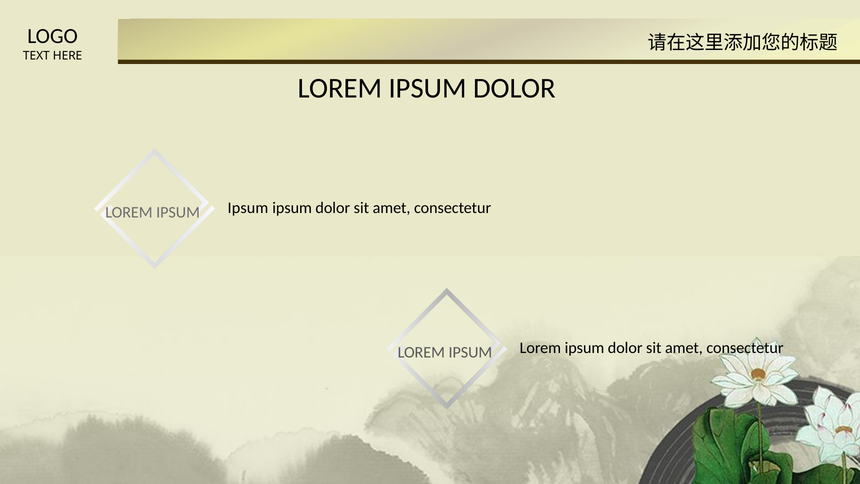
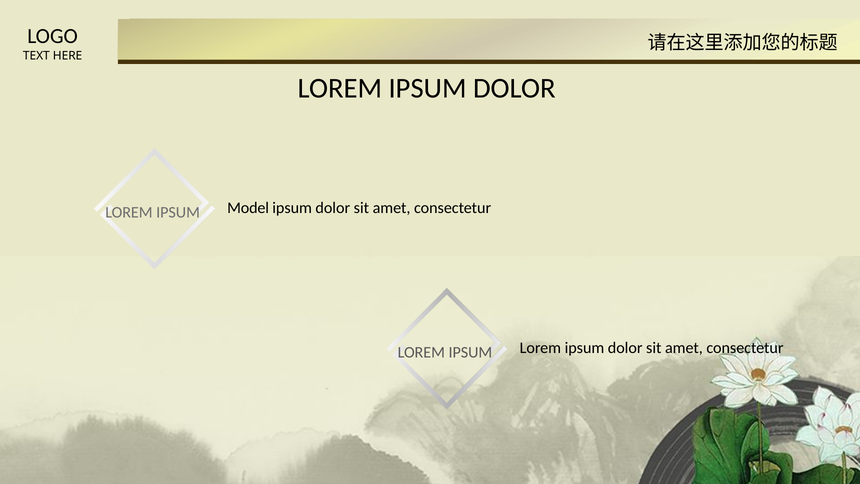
LOREM IPSUM Ipsum: Ipsum -> Model (248, 208)
